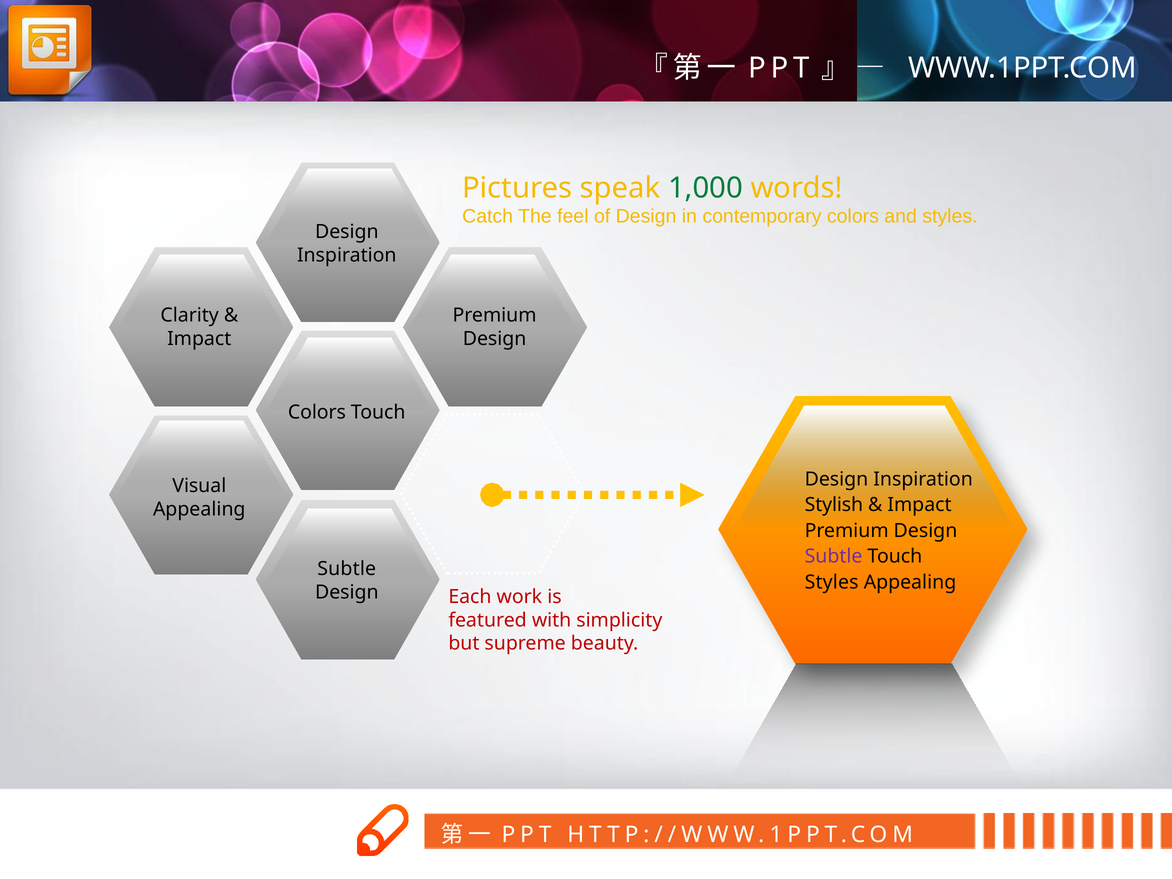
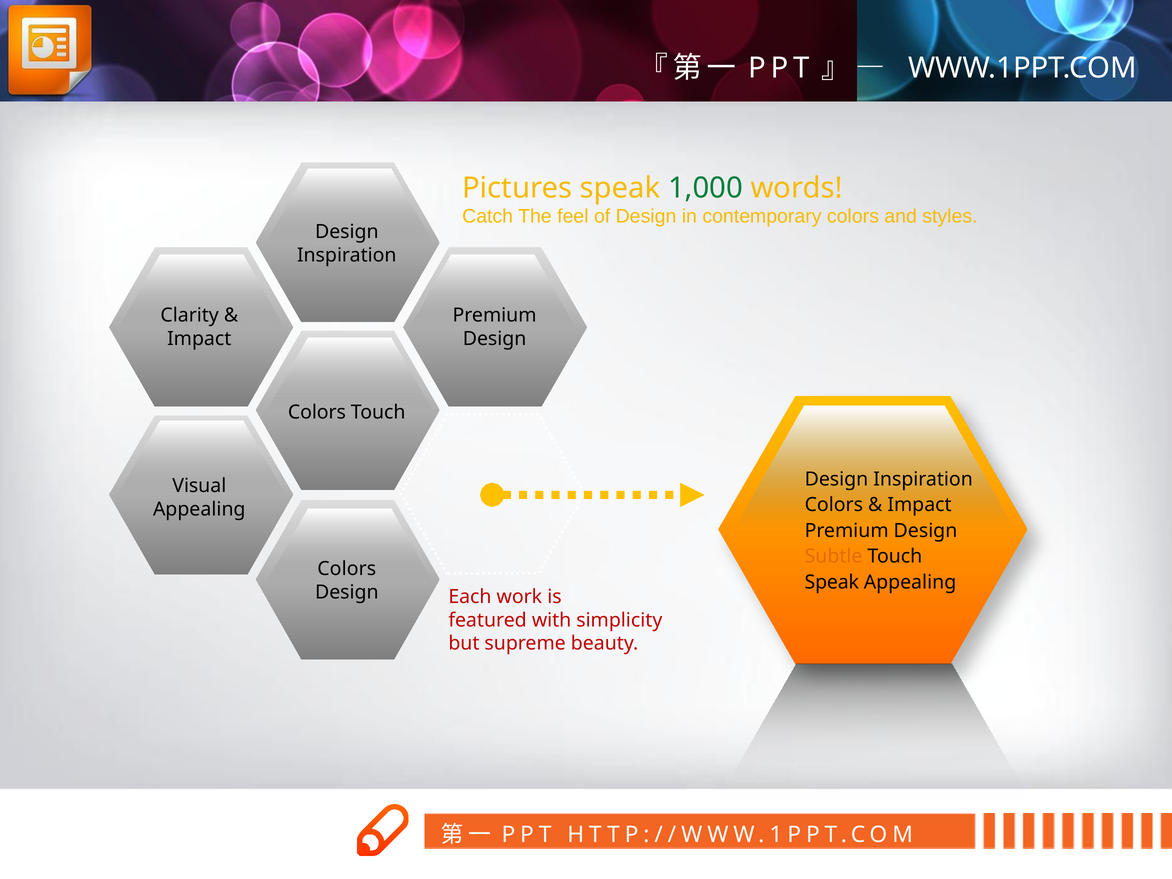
Stylish: Stylish -> Colors (834, 505)
Subtle colour: purple -> orange (834, 556)
Subtle: Subtle -> Colors (347, 569)
Styles: Styles -> Speak (832, 582)
